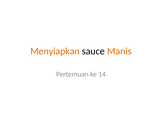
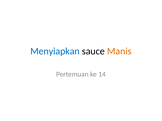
Menyiapkan colour: orange -> blue (55, 51)
